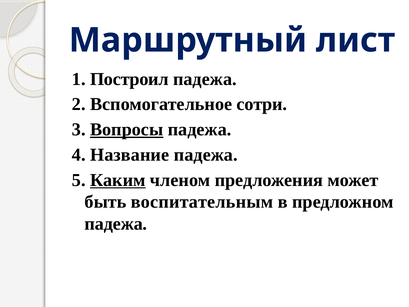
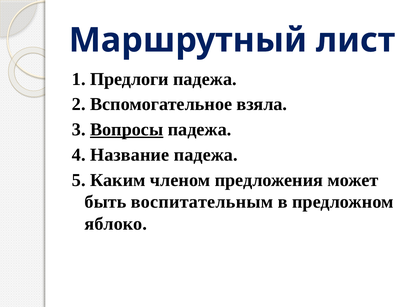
Построил: Построил -> Предлоги (129, 79)
сотри: сотри -> взяла (262, 104)
Каким underline: present -> none (118, 180)
падежа: падежа -> яблоко (116, 224)
